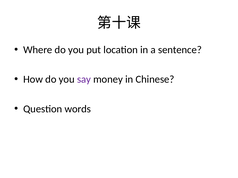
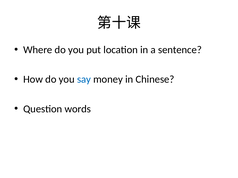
say colour: purple -> blue (84, 80)
